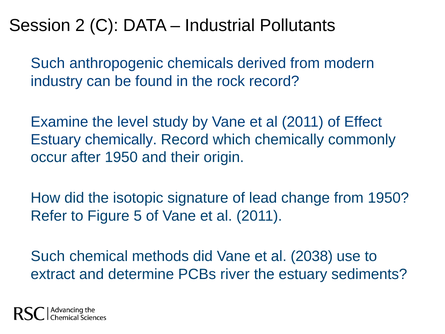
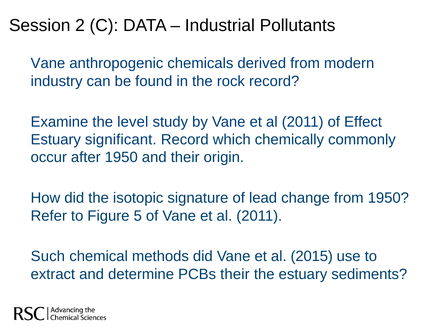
Such: Such -> Vane (48, 63)
Estuary chemically: chemically -> significant (121, 139)
2038: 2038 -> 2015 (312, 256)
PCBs river: river -> their (235, 274)
